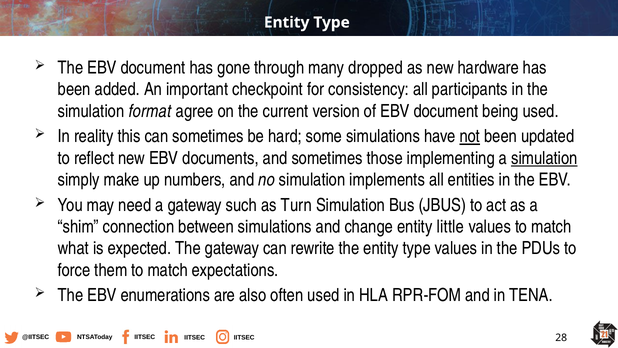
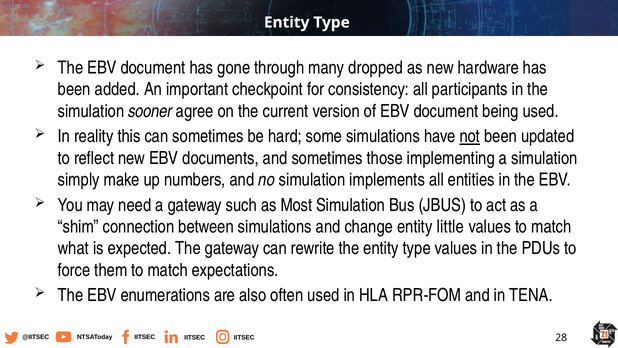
format: format -> sooner (150, 111)
simulation underline: present -> none (544, 158)
Turn: Turn -> Most (296, 205)
